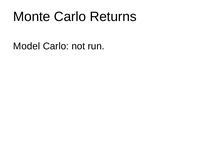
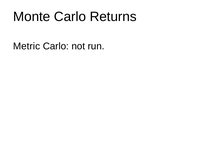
Model: Model -> Metric (27, 46)
